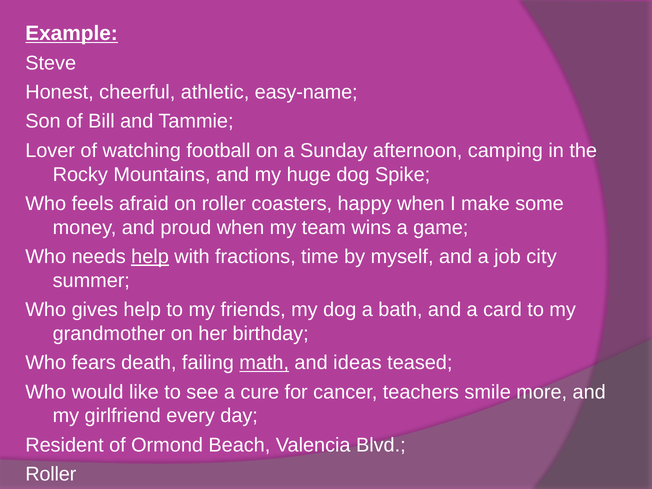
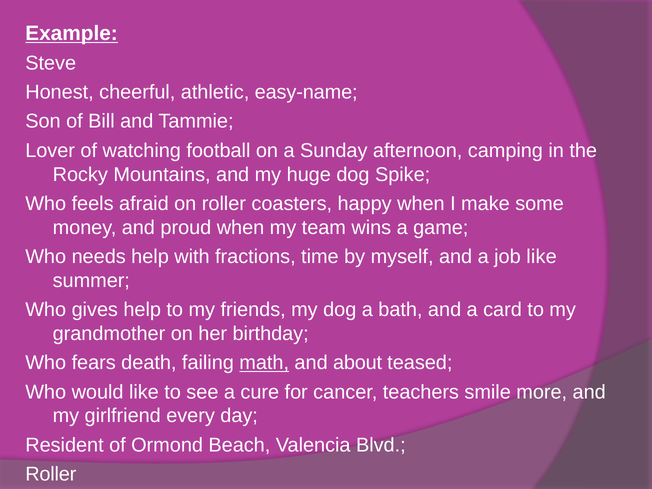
help underline: present -> none (150, 257)
job city: city -> like (542, 257)
ideas: ideas -> about (358, 363)
